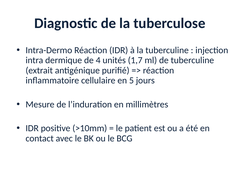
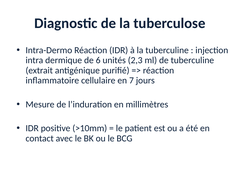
4: 4 -> 6 (98, 60)
1,7: 1,7 -> 2,3 (135, 60)
5: 5 -> 7 (131, 80)
